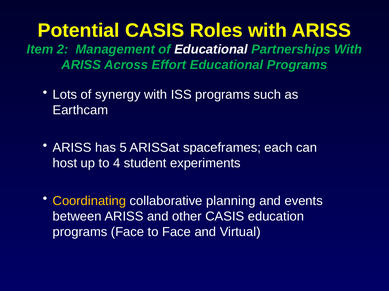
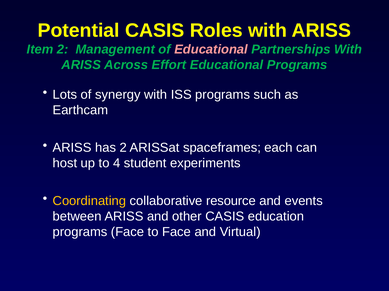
Educational colour: white -> pink (211, 50)
has 5: 5 -> 2 (123, 148)
planning: planning -> resource (231, 201)
